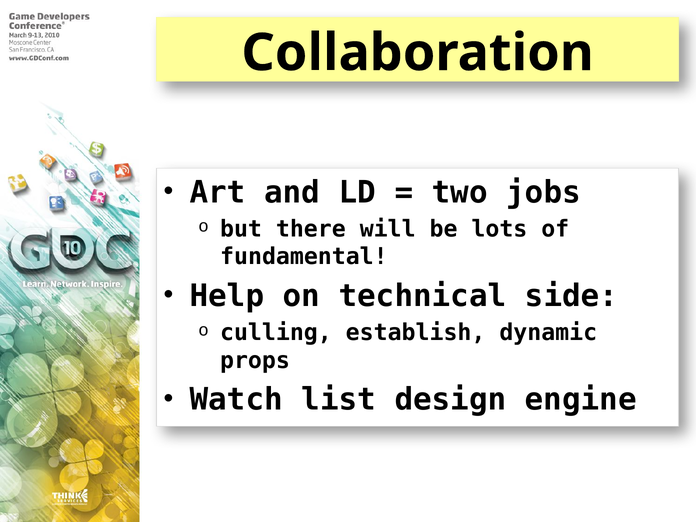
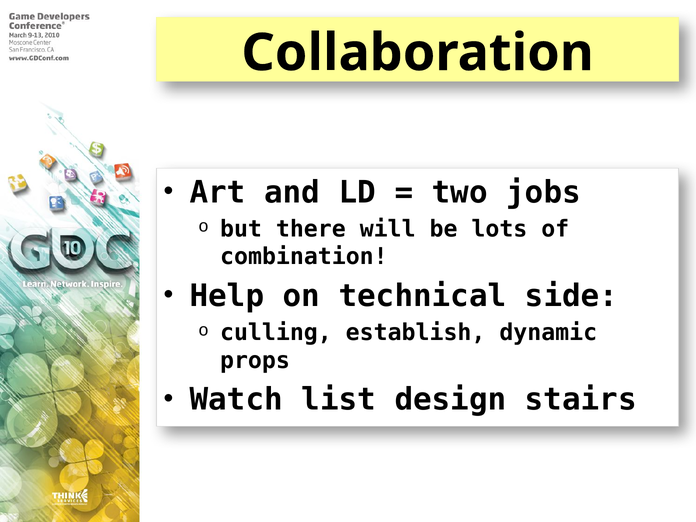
fundamental: fundamental -> combination (304, 257)
engine: engine -> stairs (581, 400)
